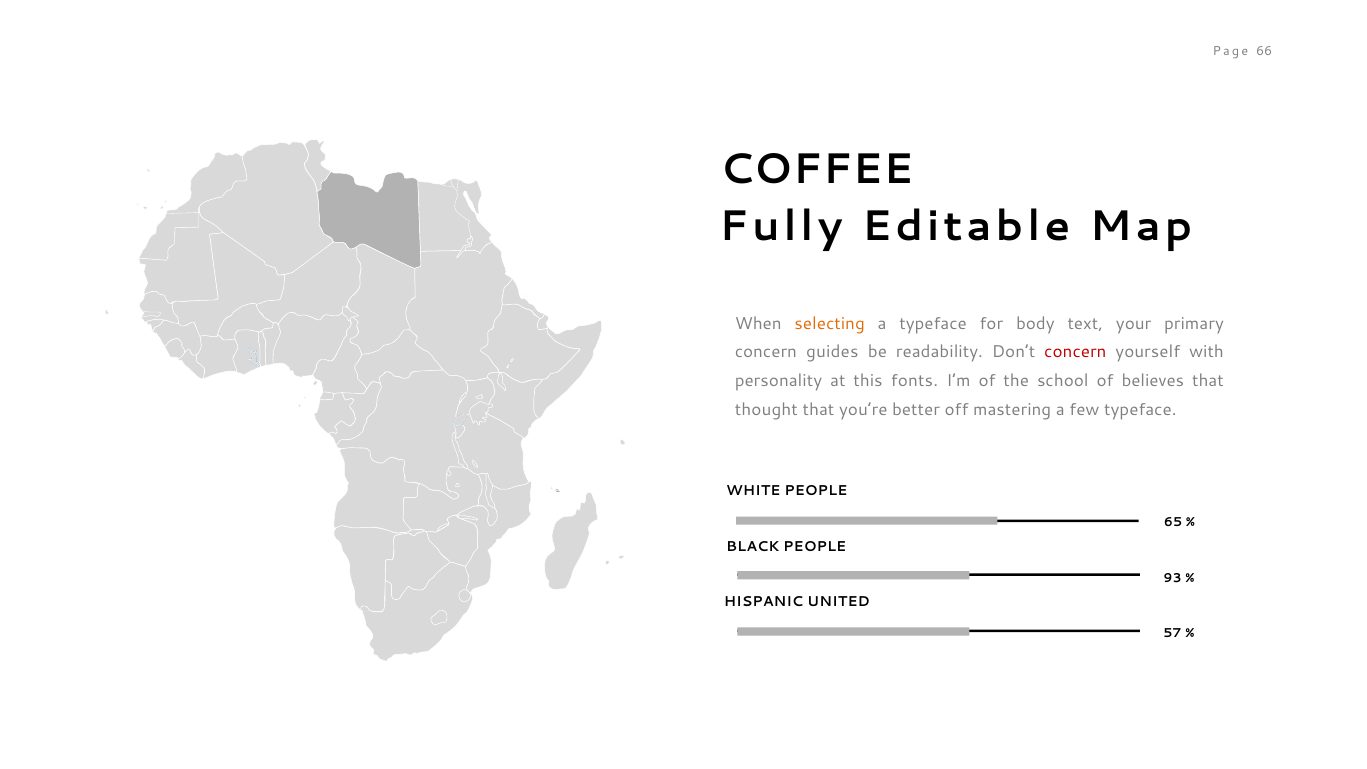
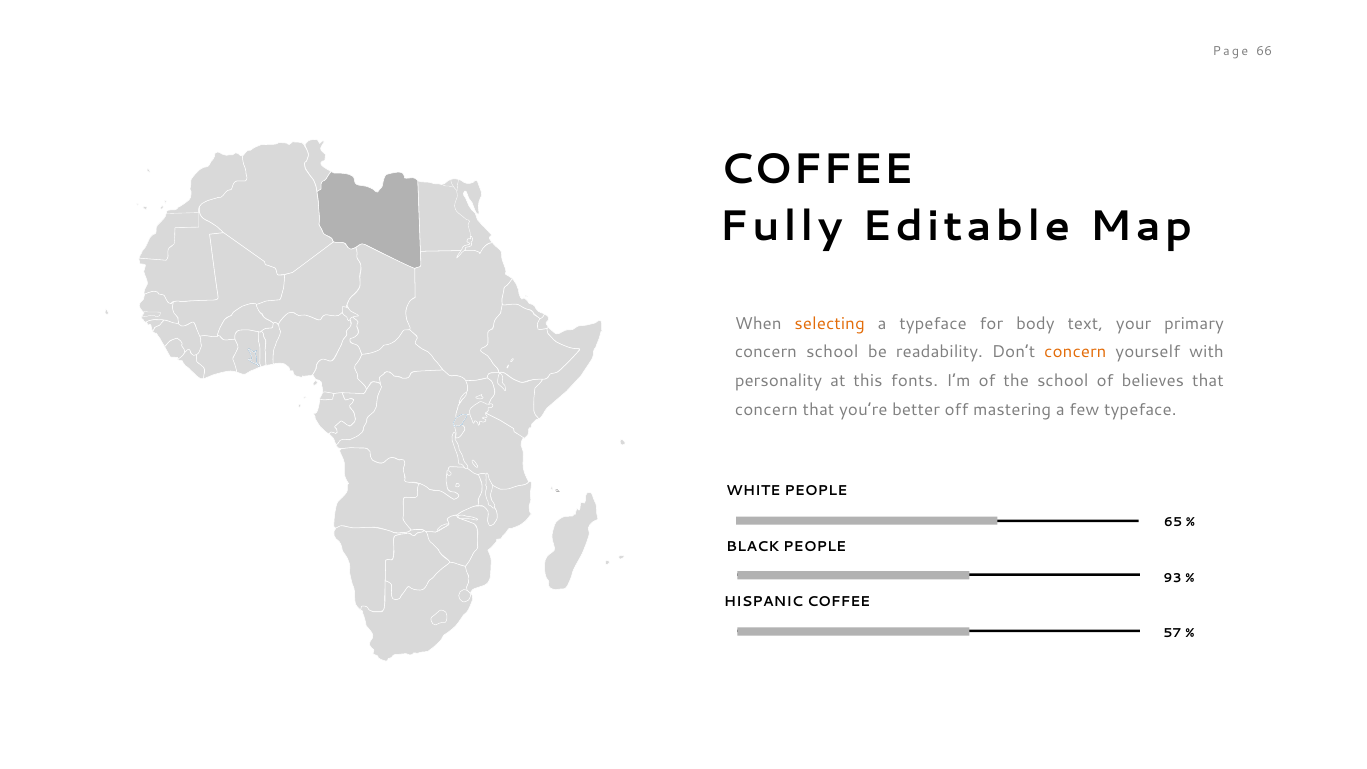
concern guides: guides -> school (832, 352)
concern colour: red -> orange (1075, 352)
thought: thought -> concern (766, 410)
HISPANIC UNITED: UNITED -> COFFEE (839, 602)
